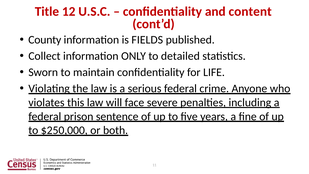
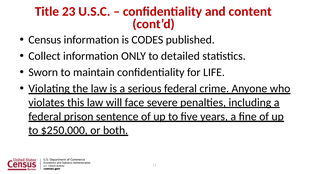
12: 12 -> 23 (69, 11)
County: County -> Census (45, 40)
FIELDS: FIELDS -> CODES (147, 40)
